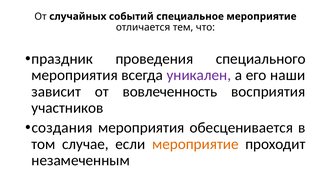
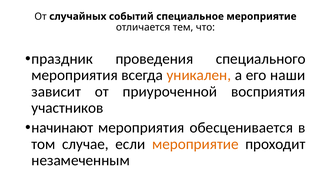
уникален colour: purple -> orange (199, 75)
вовлеченность: вовлеченность -> приуроченной (170, 92)
создания: создания -> начинают (62, 128)
